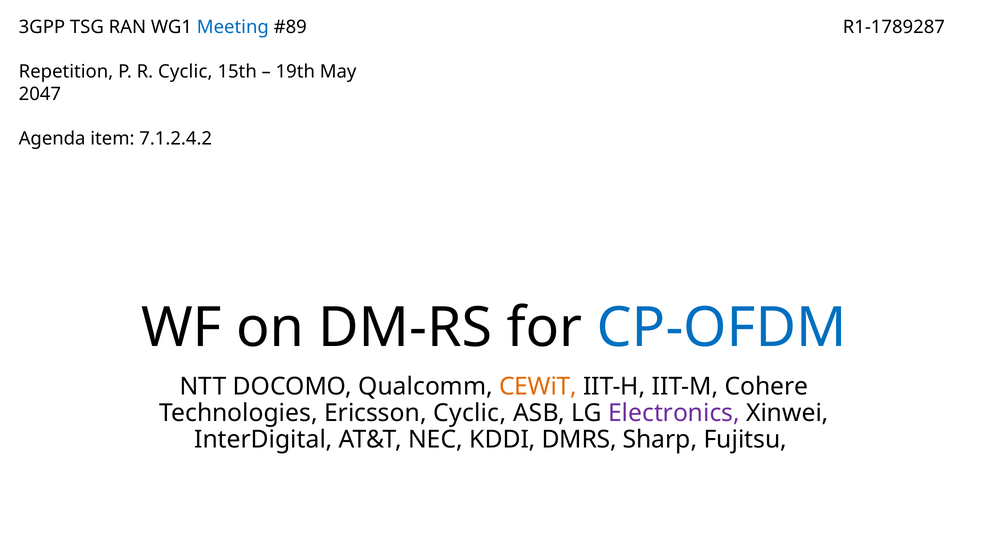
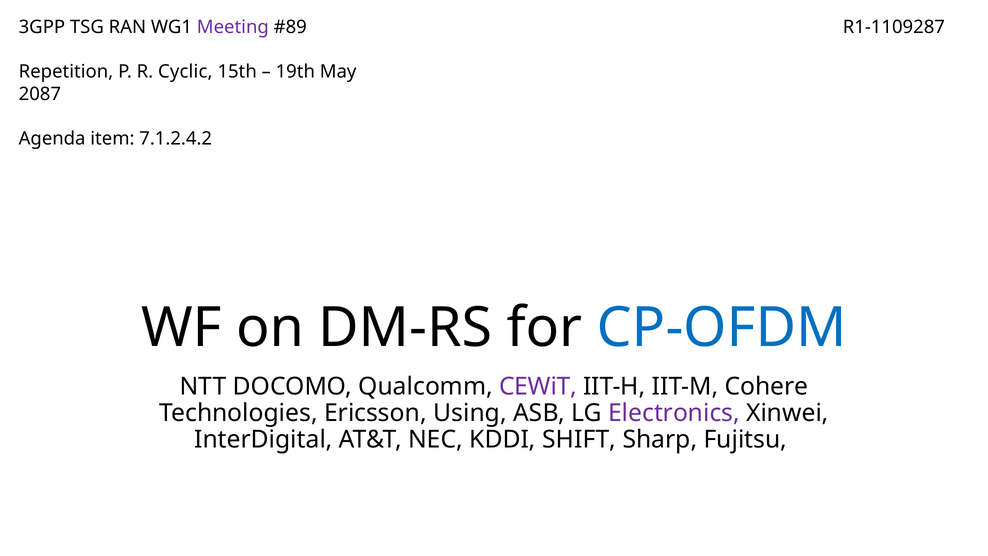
Meeting colour: blue -> purple (233, 27)
R1-1789287: R1-1789287 -> R1-1109287 (894, 27)
2047: 2047 -> 2087 (40, 94)
CEWiT colour: orange -> purple (538, 386)
Ericsson Cyclic: Cyclic -> Using (470, 413)
DMRS: DMRS -> SHIFT (579, 440)
